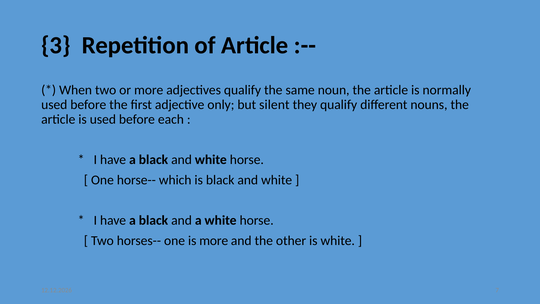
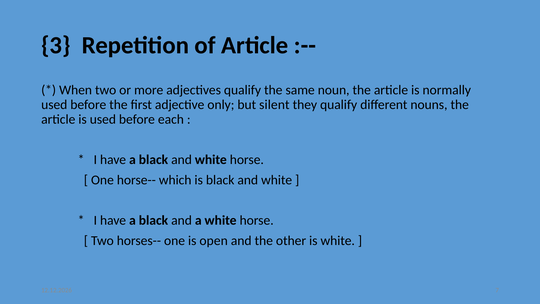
is more: more -> open (214, 240)
